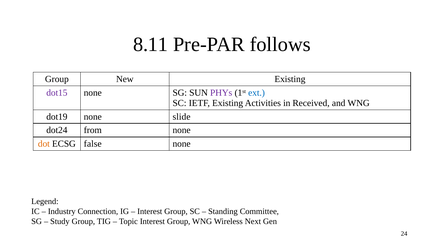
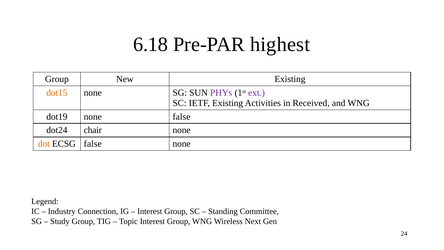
8.11: 8.11 -> 6.18 (151, 44)
follows: follows -> highest (280, 44)
dot15 colour: purple -> orange (57, 93)
ext colour: blue -> purple (257, 93)
none slide: slide -> false (182, 117)
from: from -> chair (93, 130)
